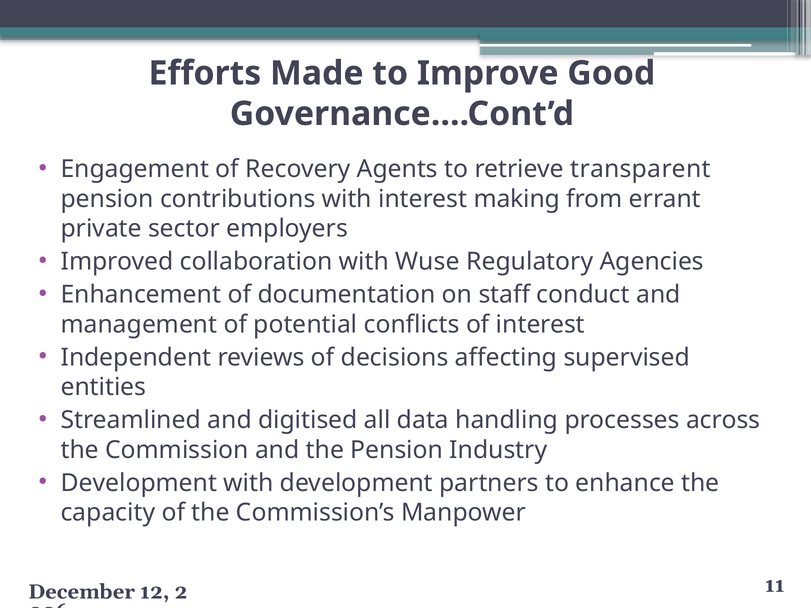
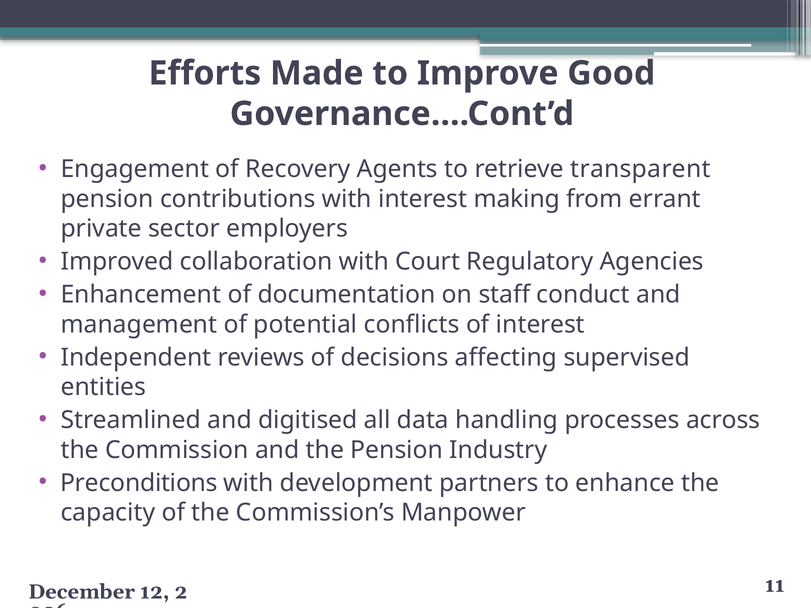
Wuse: Wuse -> Court (428, 262)
Development: Development -> Preconditions (139, 483)
